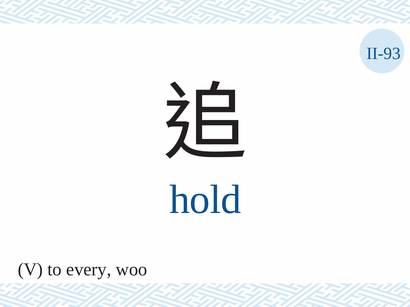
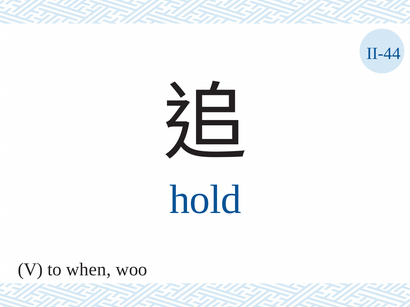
II-93: II-93 -> II-44 (384, 54)
every: every -> when (89, 270)
